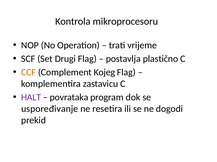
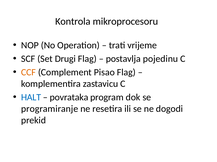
plastično: plastično -> pojedinu (160, 59)
Kojeg: Kojeg -> Pisao (104, 73)
HALT colour: purple -> blue (31, 98)
uspoređivanje: uspoređivanje -> programiranje (50, 109)
